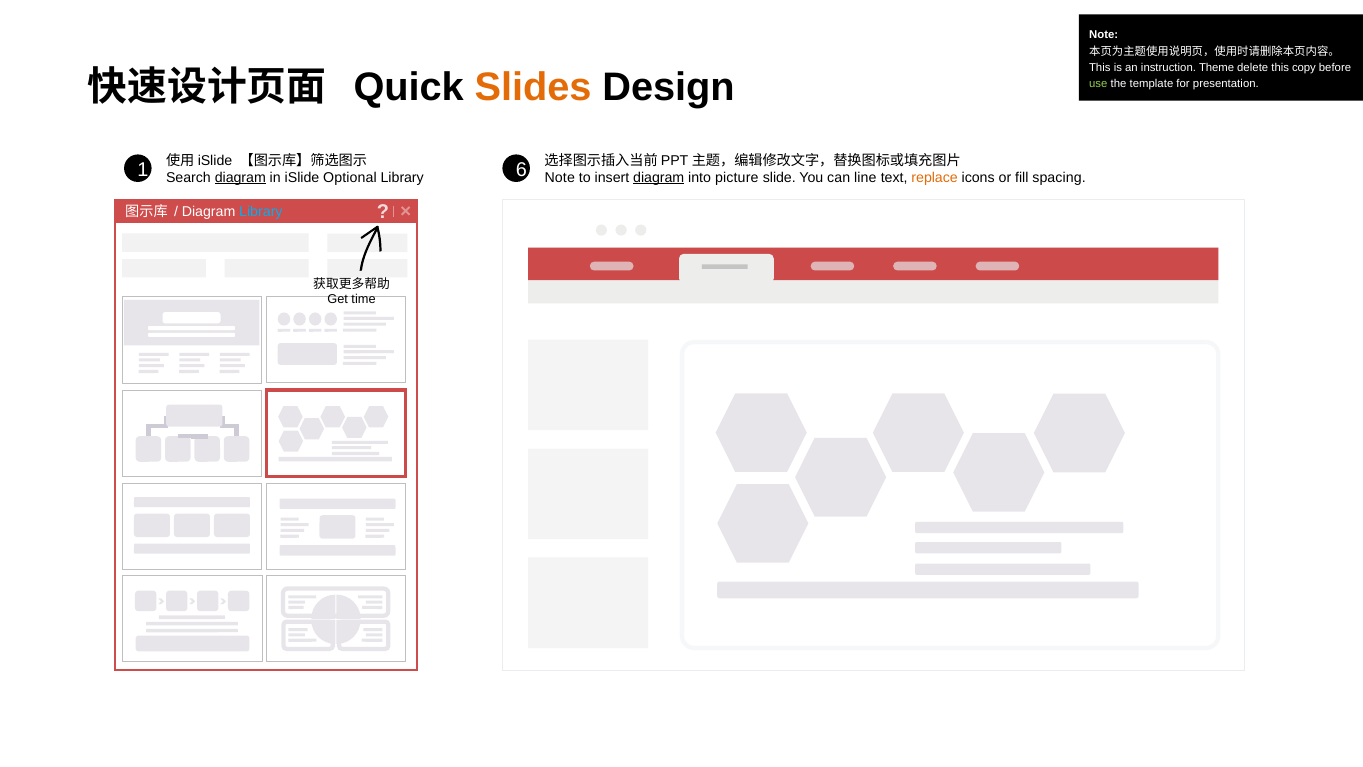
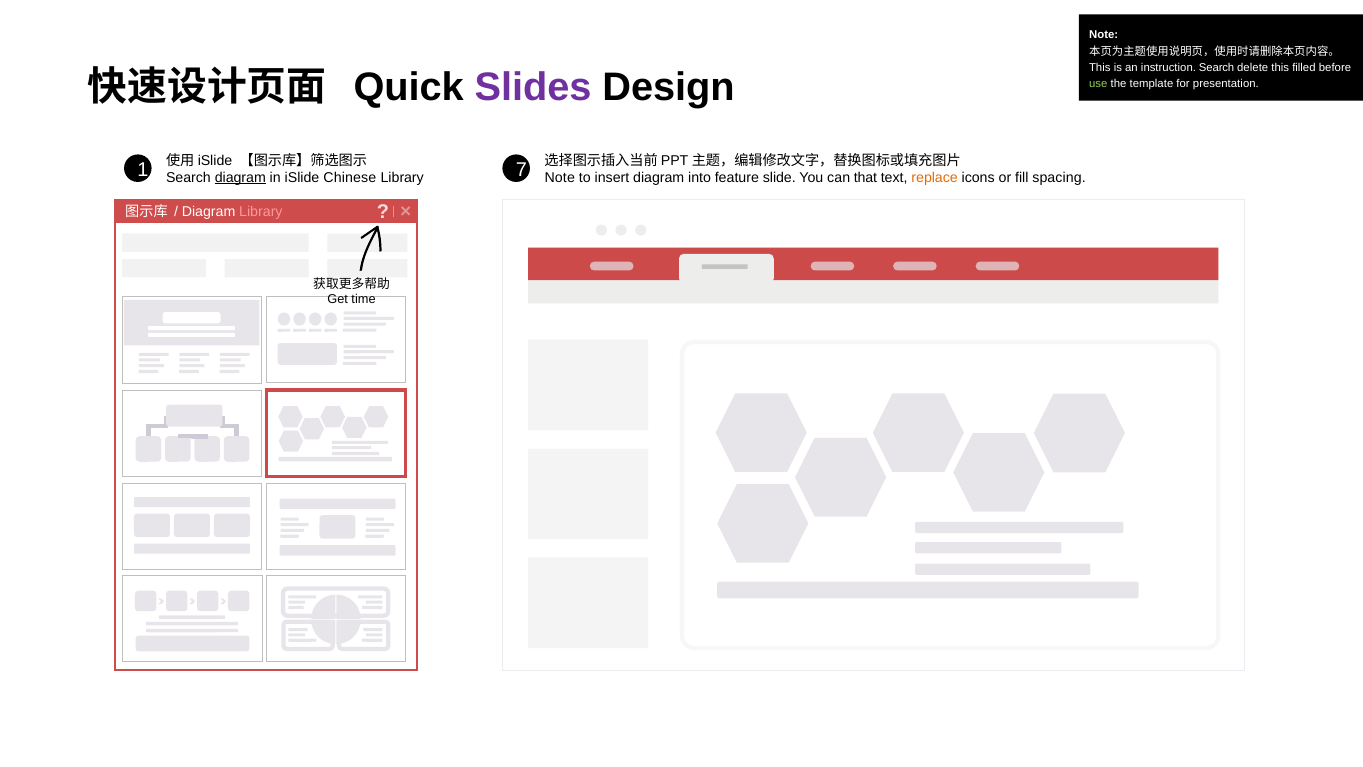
instruction Theme: Theme -> Search (1217, 68)
copy: copy -> filled (1304, 68)
Slides colour: orange -> purple (533, 87)
6: 6 -> 7 (521, 169)
Optional: Optional -> Chinese (350, 178)
diagram underline: present -> none (659, 178)
picture: picture -> feature (737, 178)
line: line -> that (866, 178)
Library colour: light blue -> pink (261, 212)
